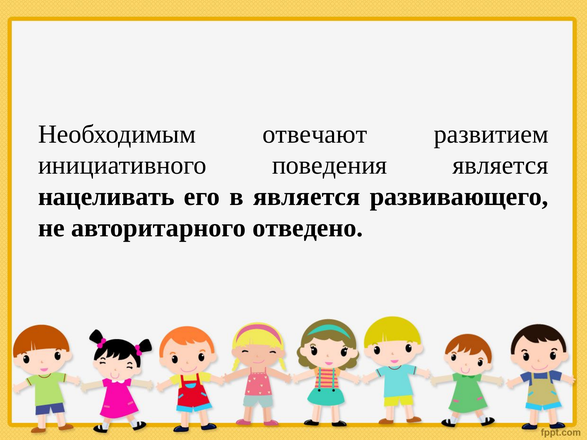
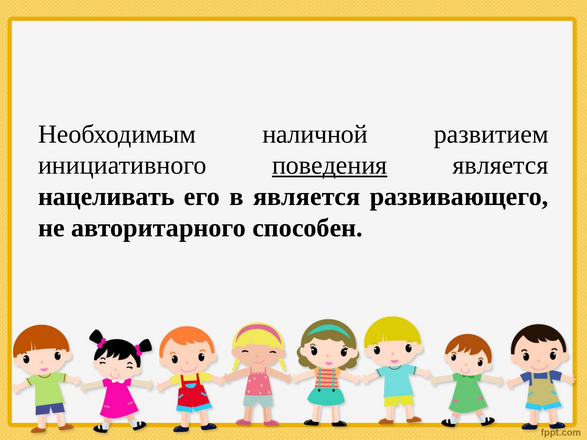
отвечают: отвечают -> наличной (315, 134)
поведения underline: none -> present (330, 165)
отведено: отведено -> способен (308, 228)
